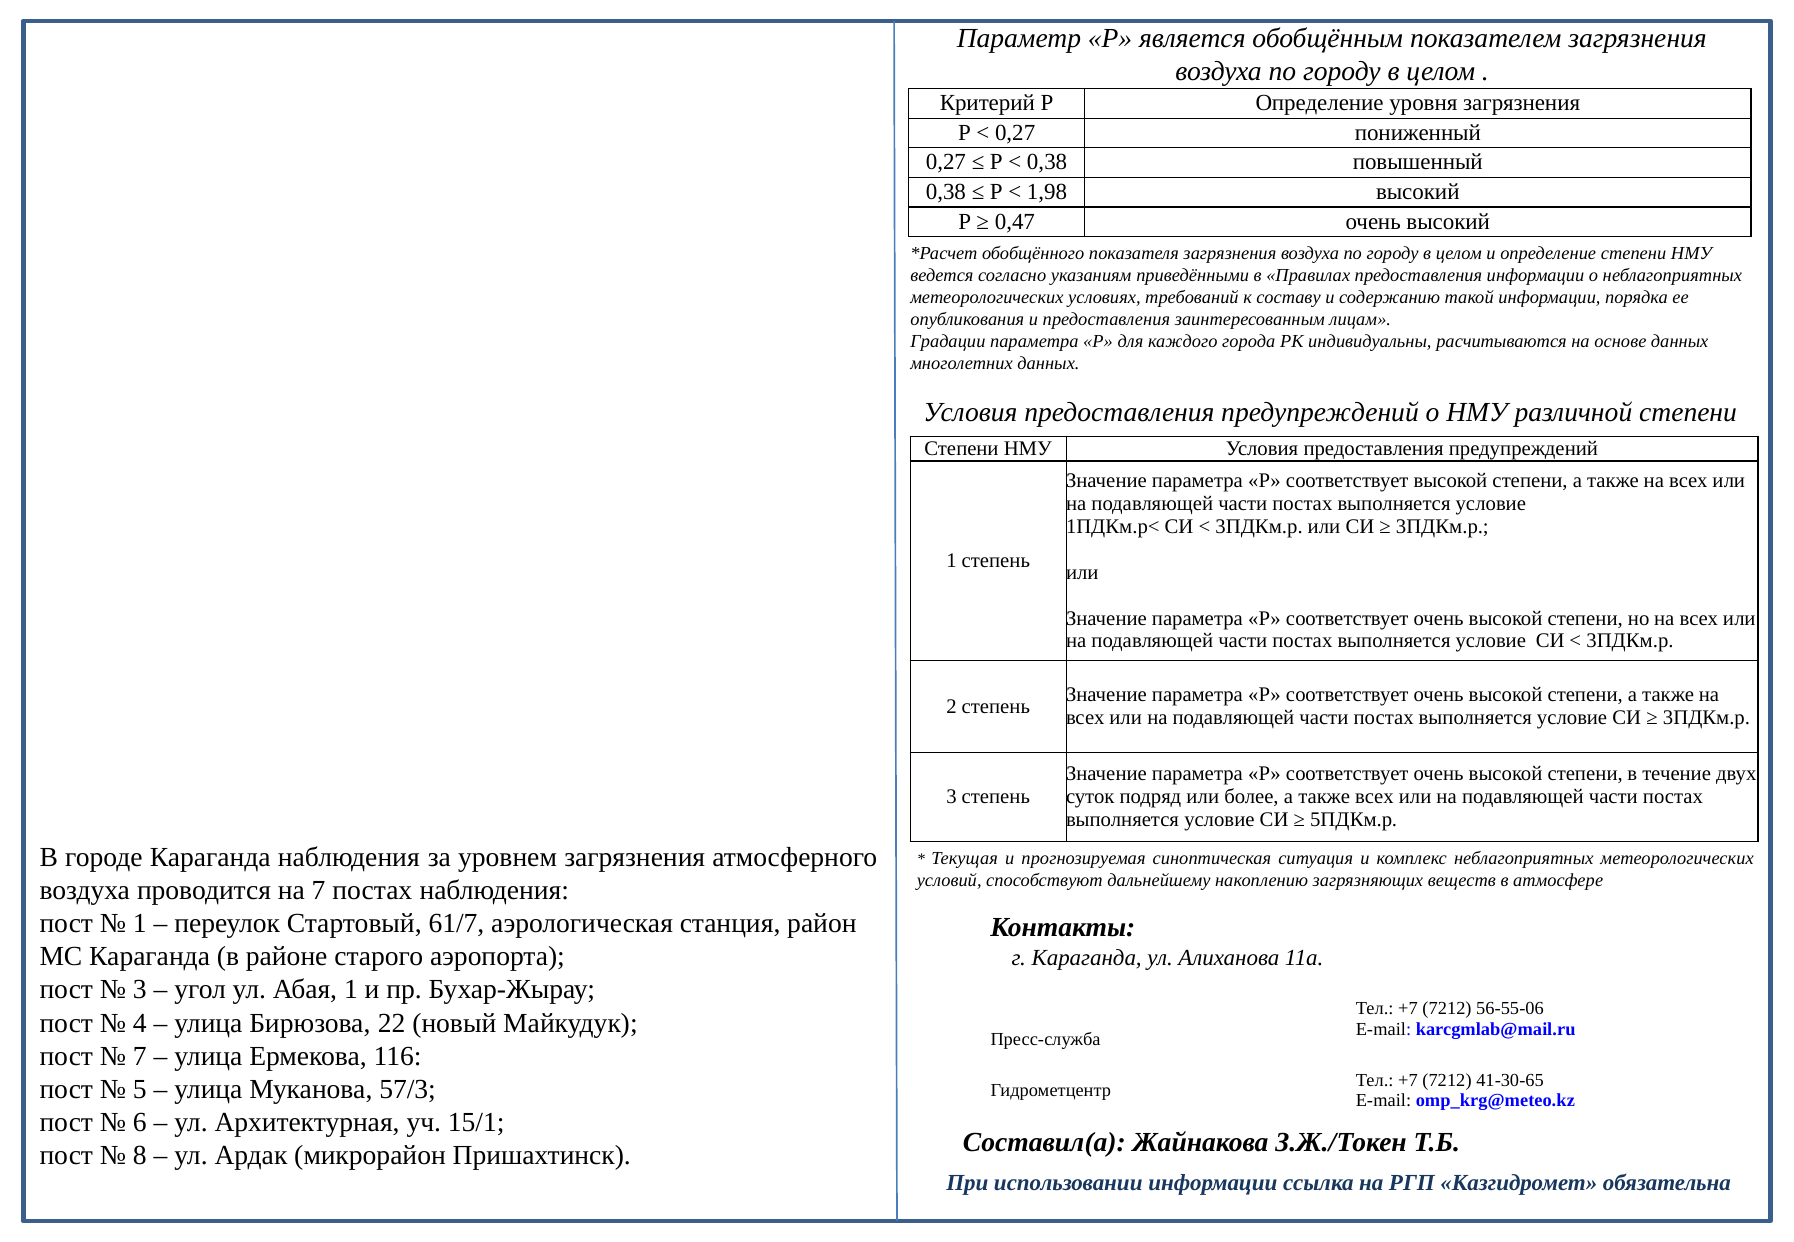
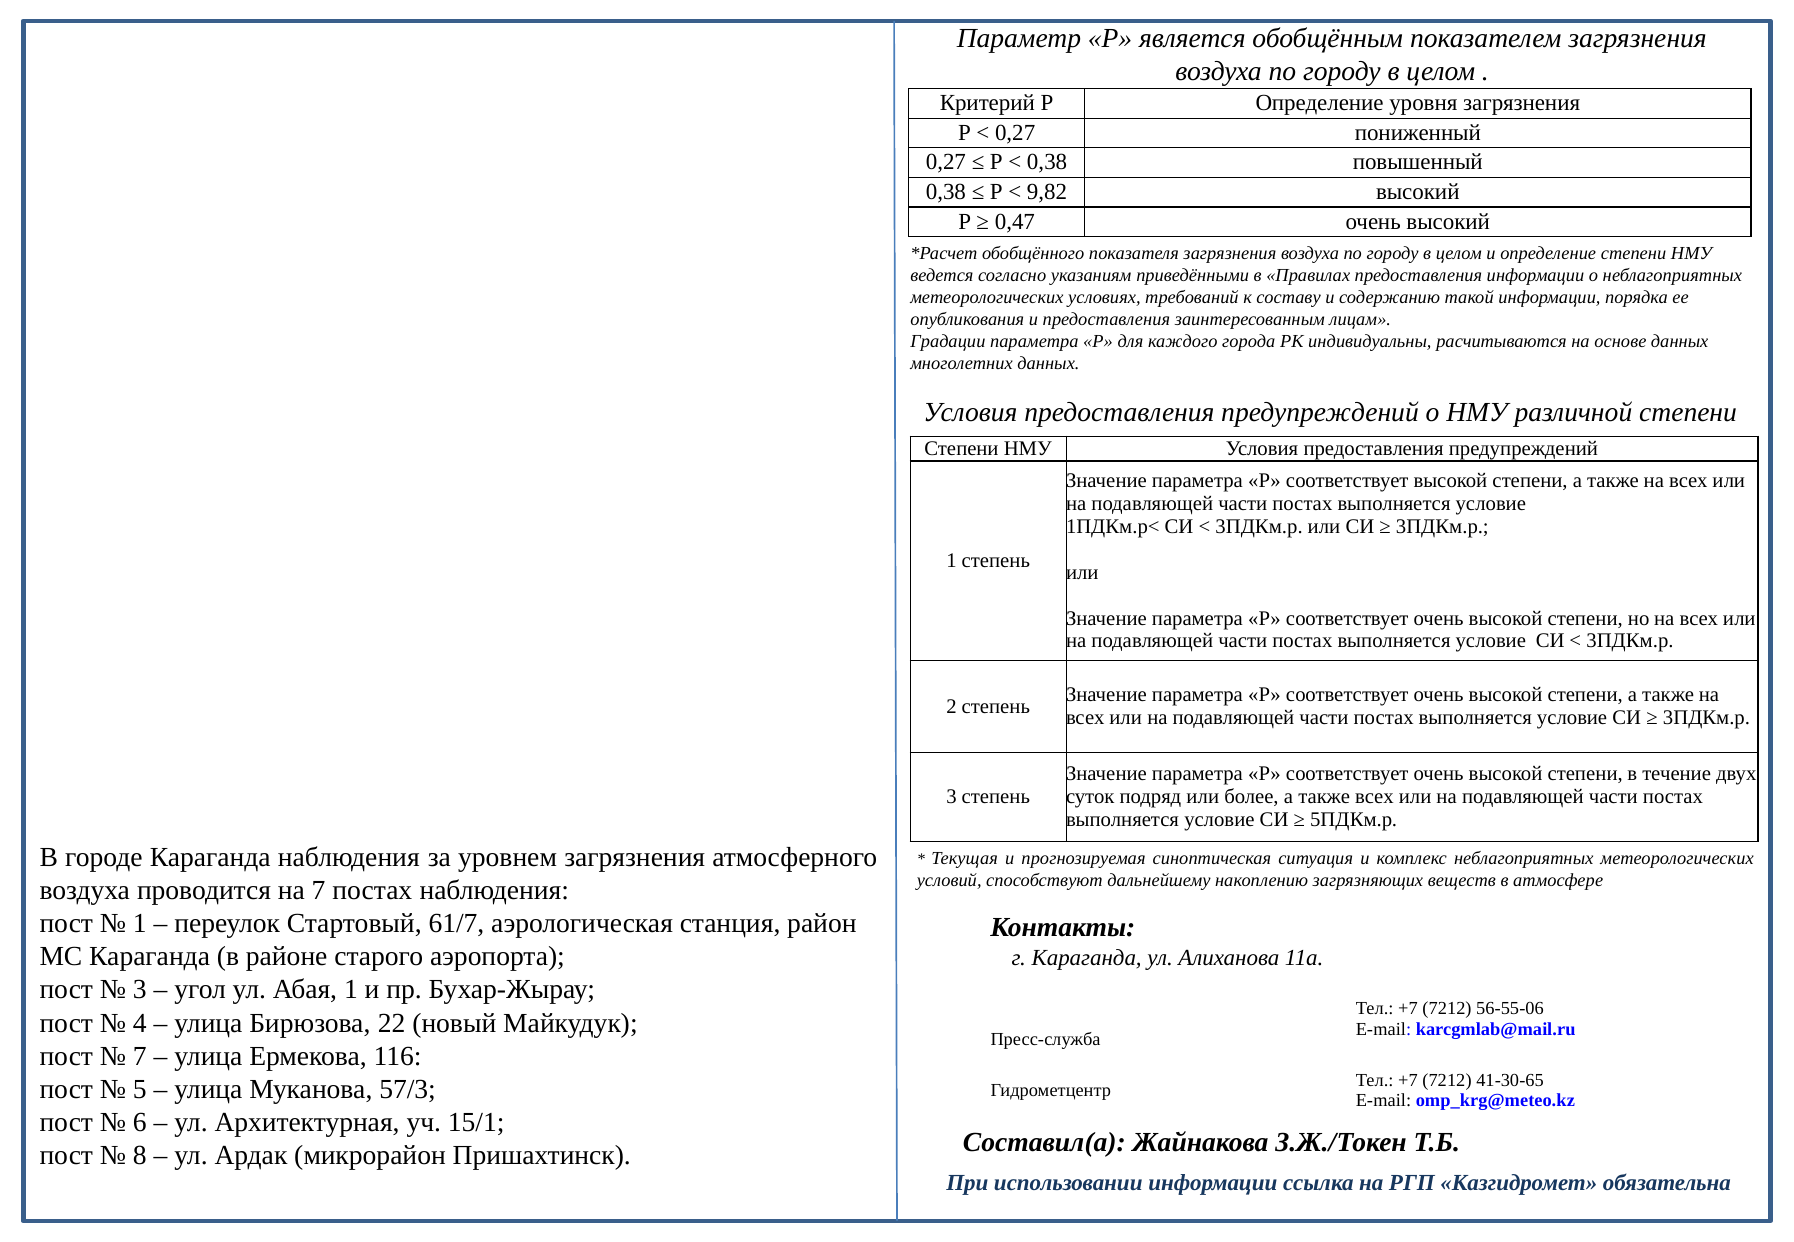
1,98: 1,98 -> 9,82 (1047, 192)
